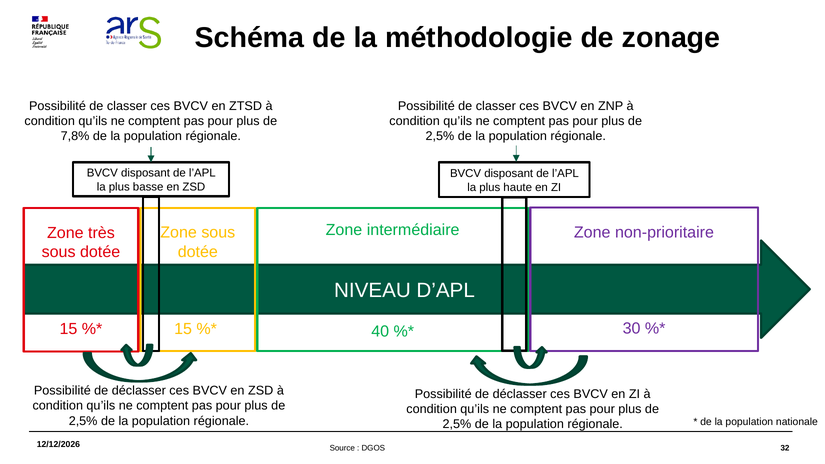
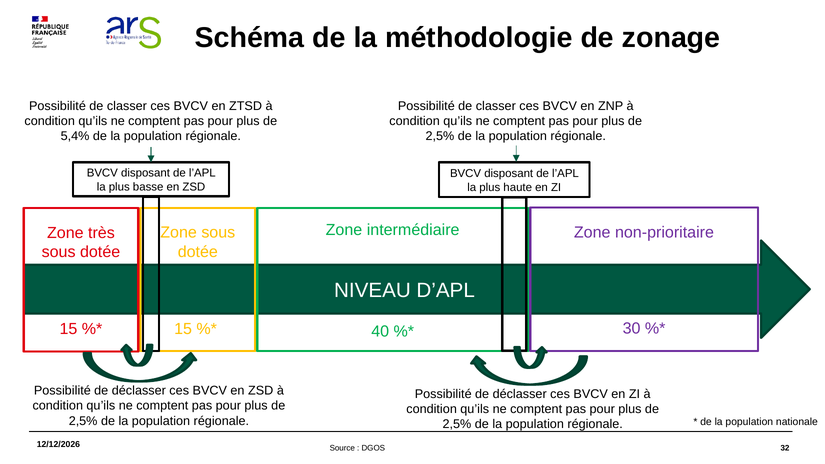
7,8%: 7,8% -> 5,4% (75, 136)
